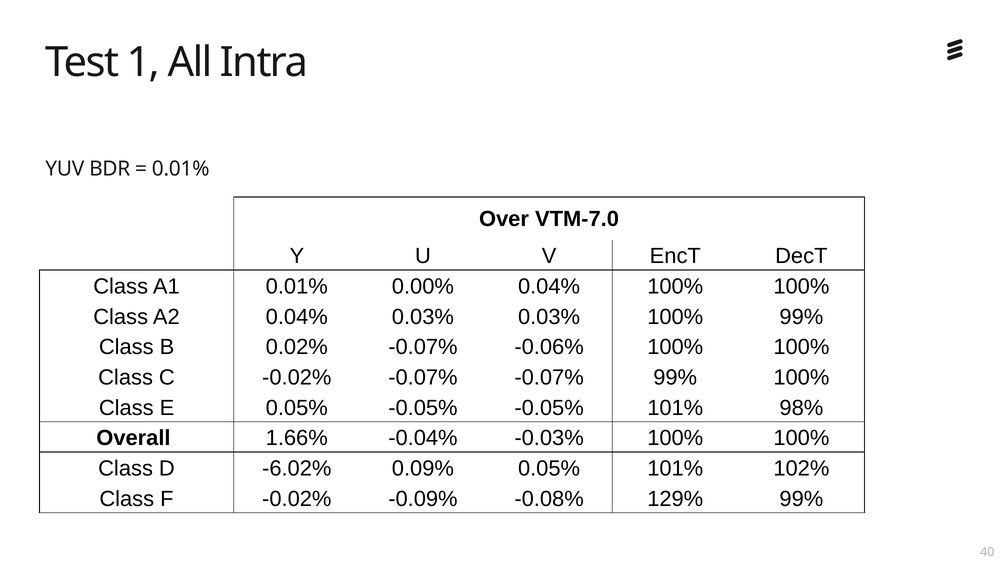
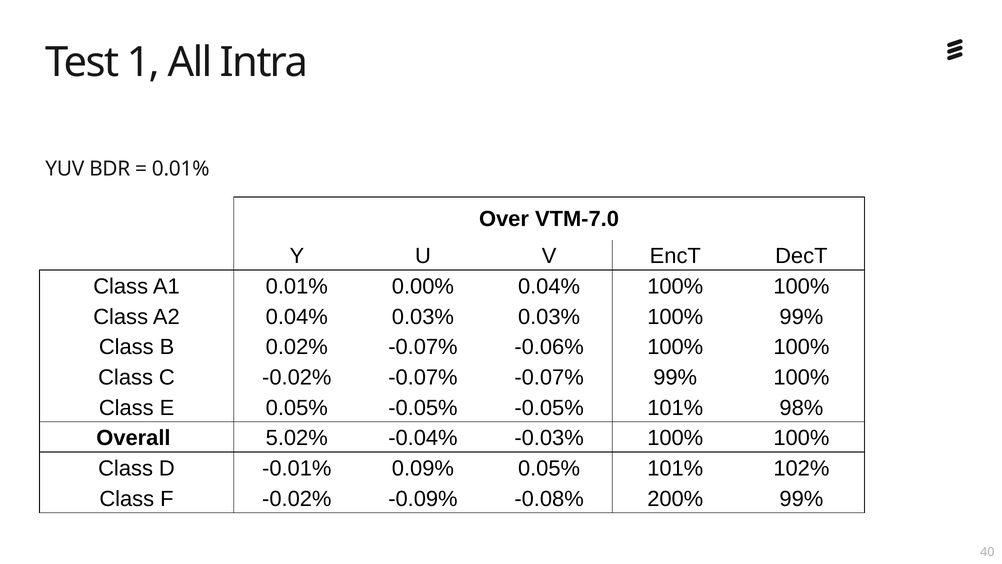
1.66%: 1.66% -> 5.02% (297, 438)
-6.02%: -6.02% -> -0.01% (297, 468)
129%: 129% -> 200% (675, 498)
